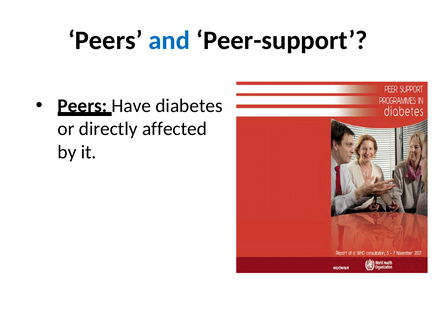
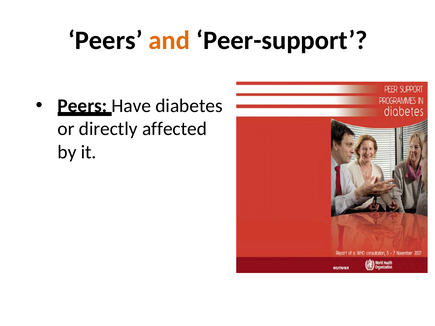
and colour: blue -> orange (169, 40)
